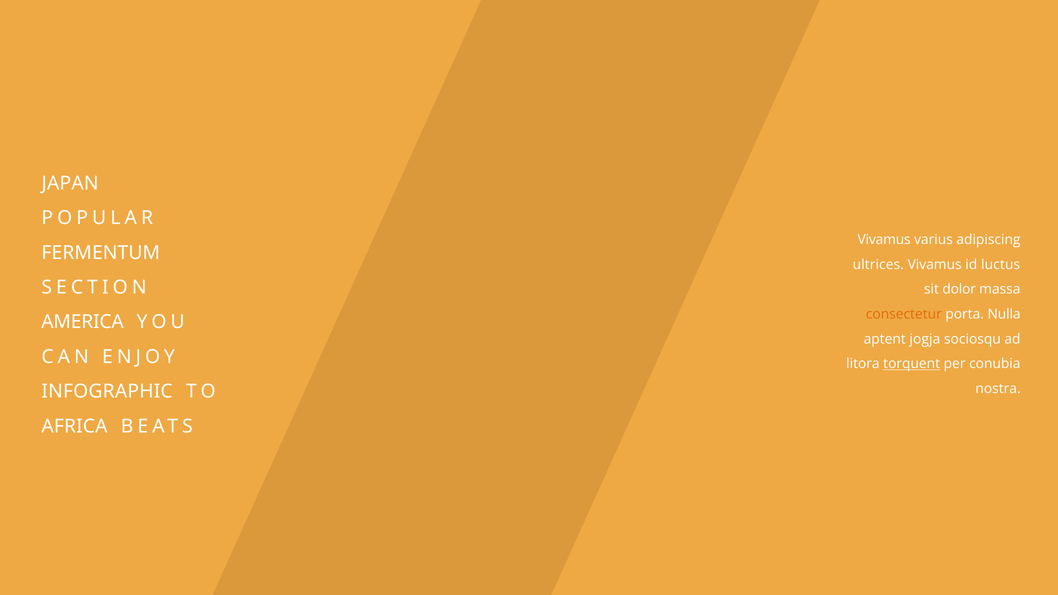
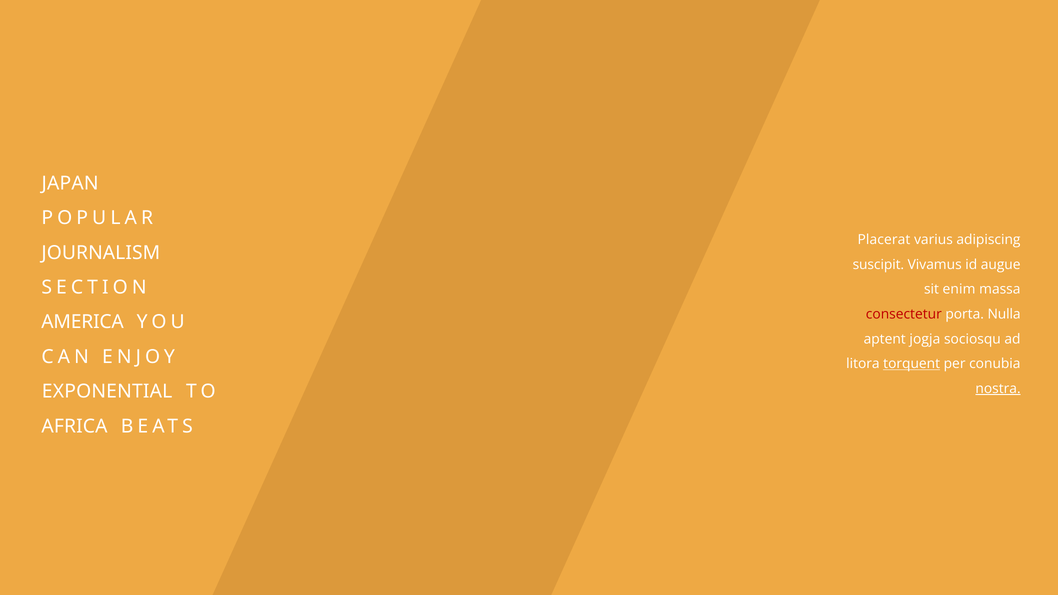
Vivamus: Vivamus -> Placerat (884, 240)
FERMENTUM: FERMENTUM -> JOURNALISM (101, 253)
ultrices: ultrices -> suscipit (878, 265)
luctus: luctus -> augue (1001, 265)
dolor: dolor -> enim (959, 289)
consectetur colour: orange -> red (904, 314)
nostra underline: none -> present (998, 389)
INFOGRAPHIC: INFOGRAPHIC -> EXPONENTIAL (107, 392)
